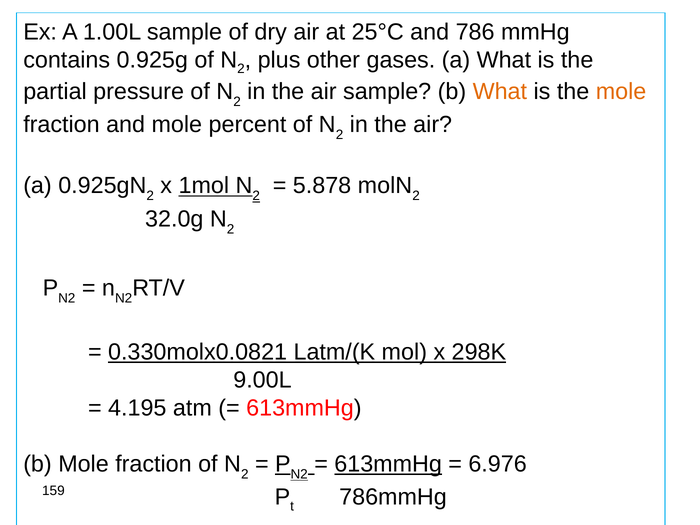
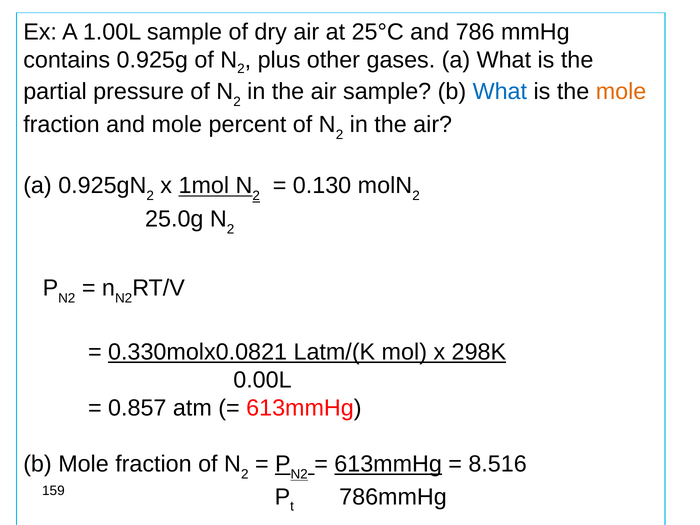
What colour: orange -> blue (500, 92)
5.878: 5.878 -> 0.130 (322, 186)
32.0g: 32.0g -> 25.0g (174, 219)
9.00L: 9.00L -> 0.00L (262, 380)
4.195: 4.195 -> 0.857 (137, 408)
6.976: 6.976 -> 8.516 (498, 464)
